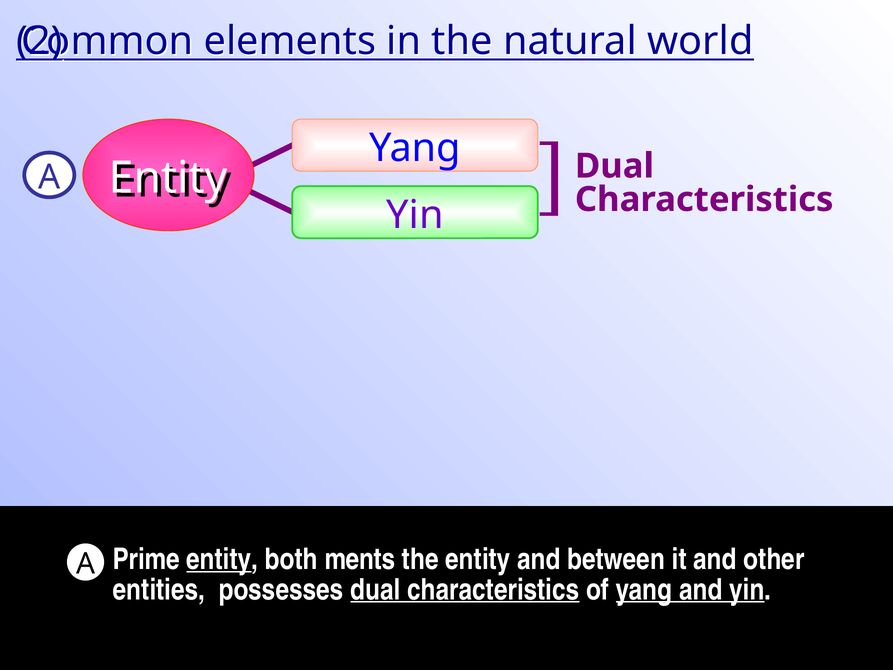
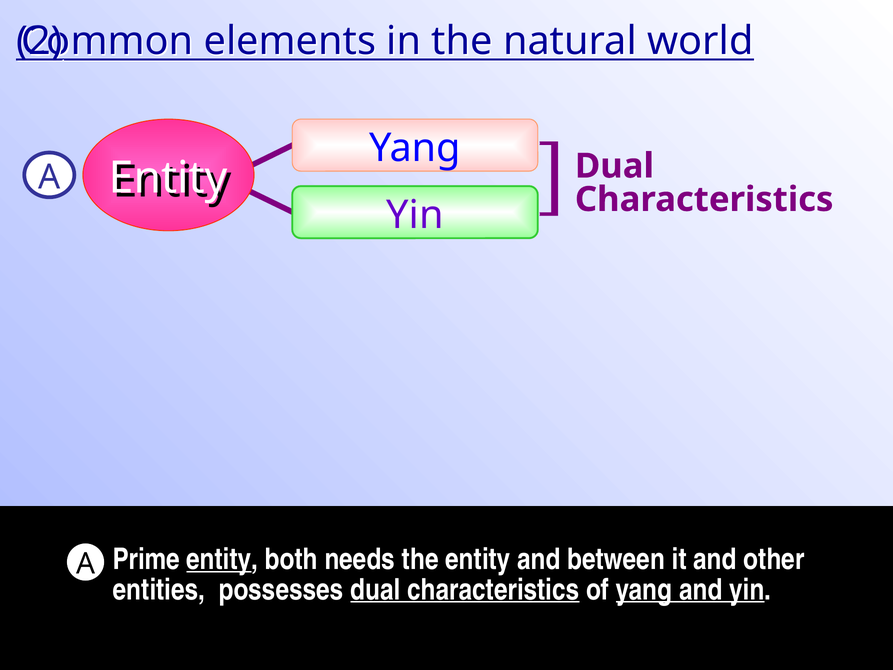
ments: ments -> needs (360, 559)
